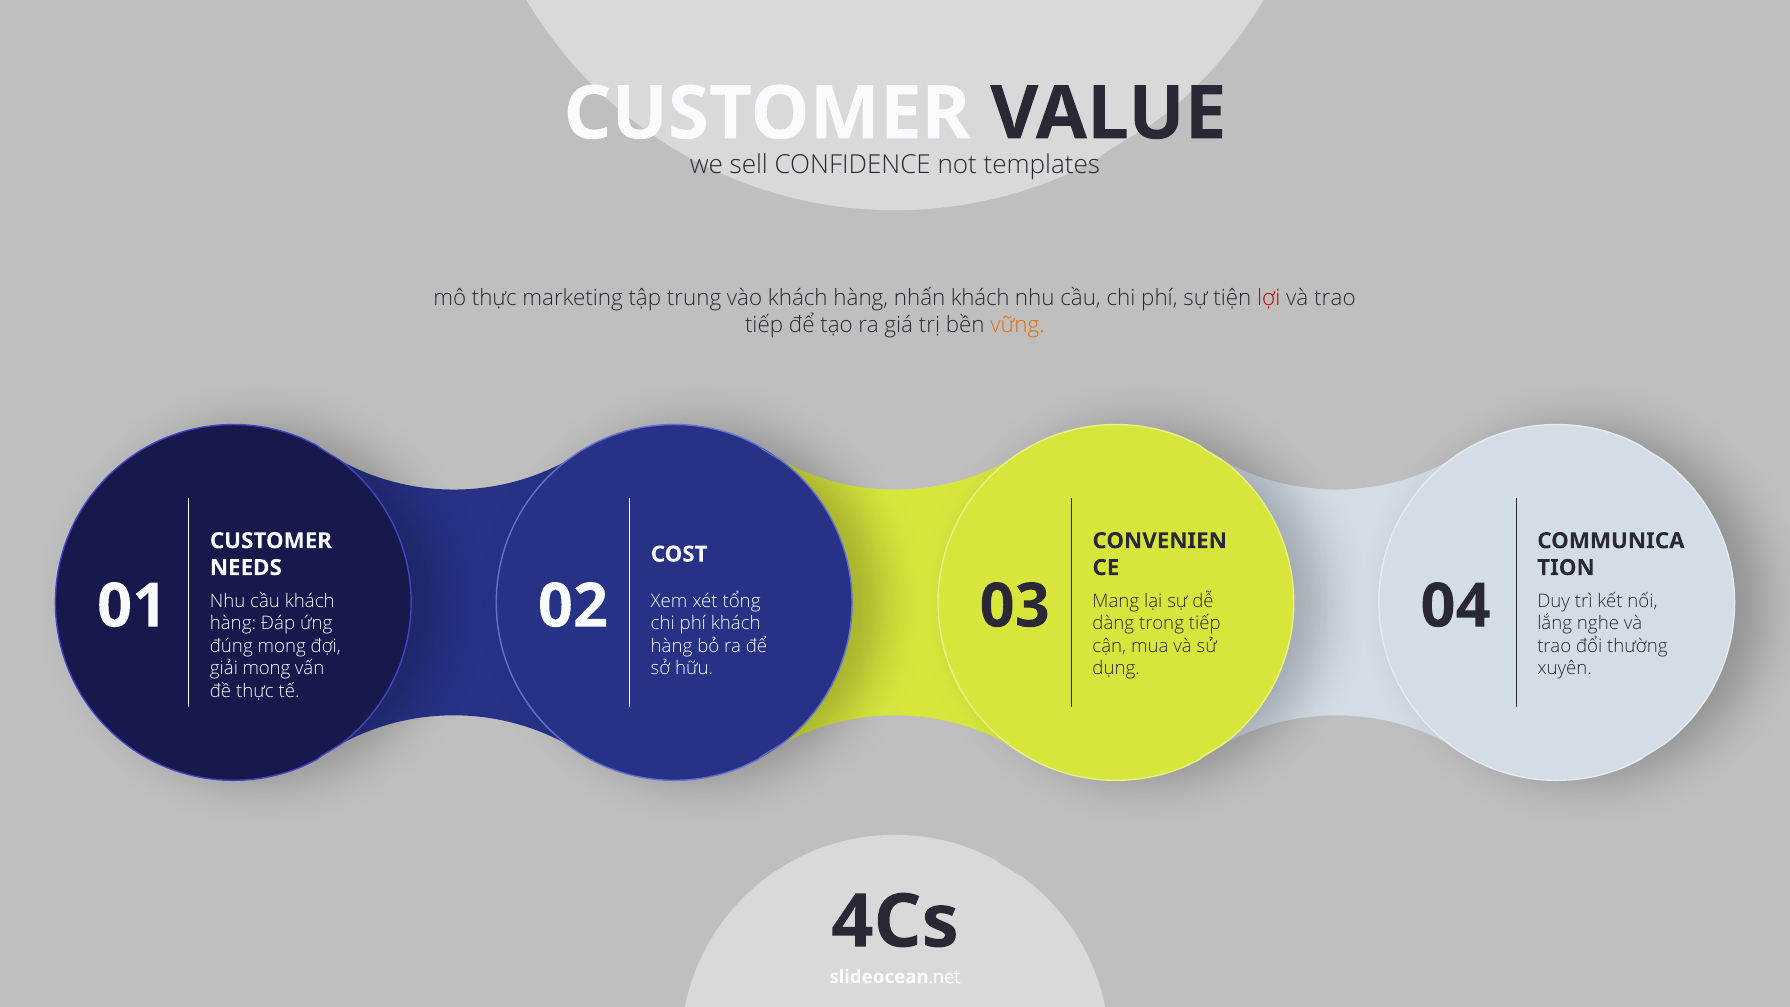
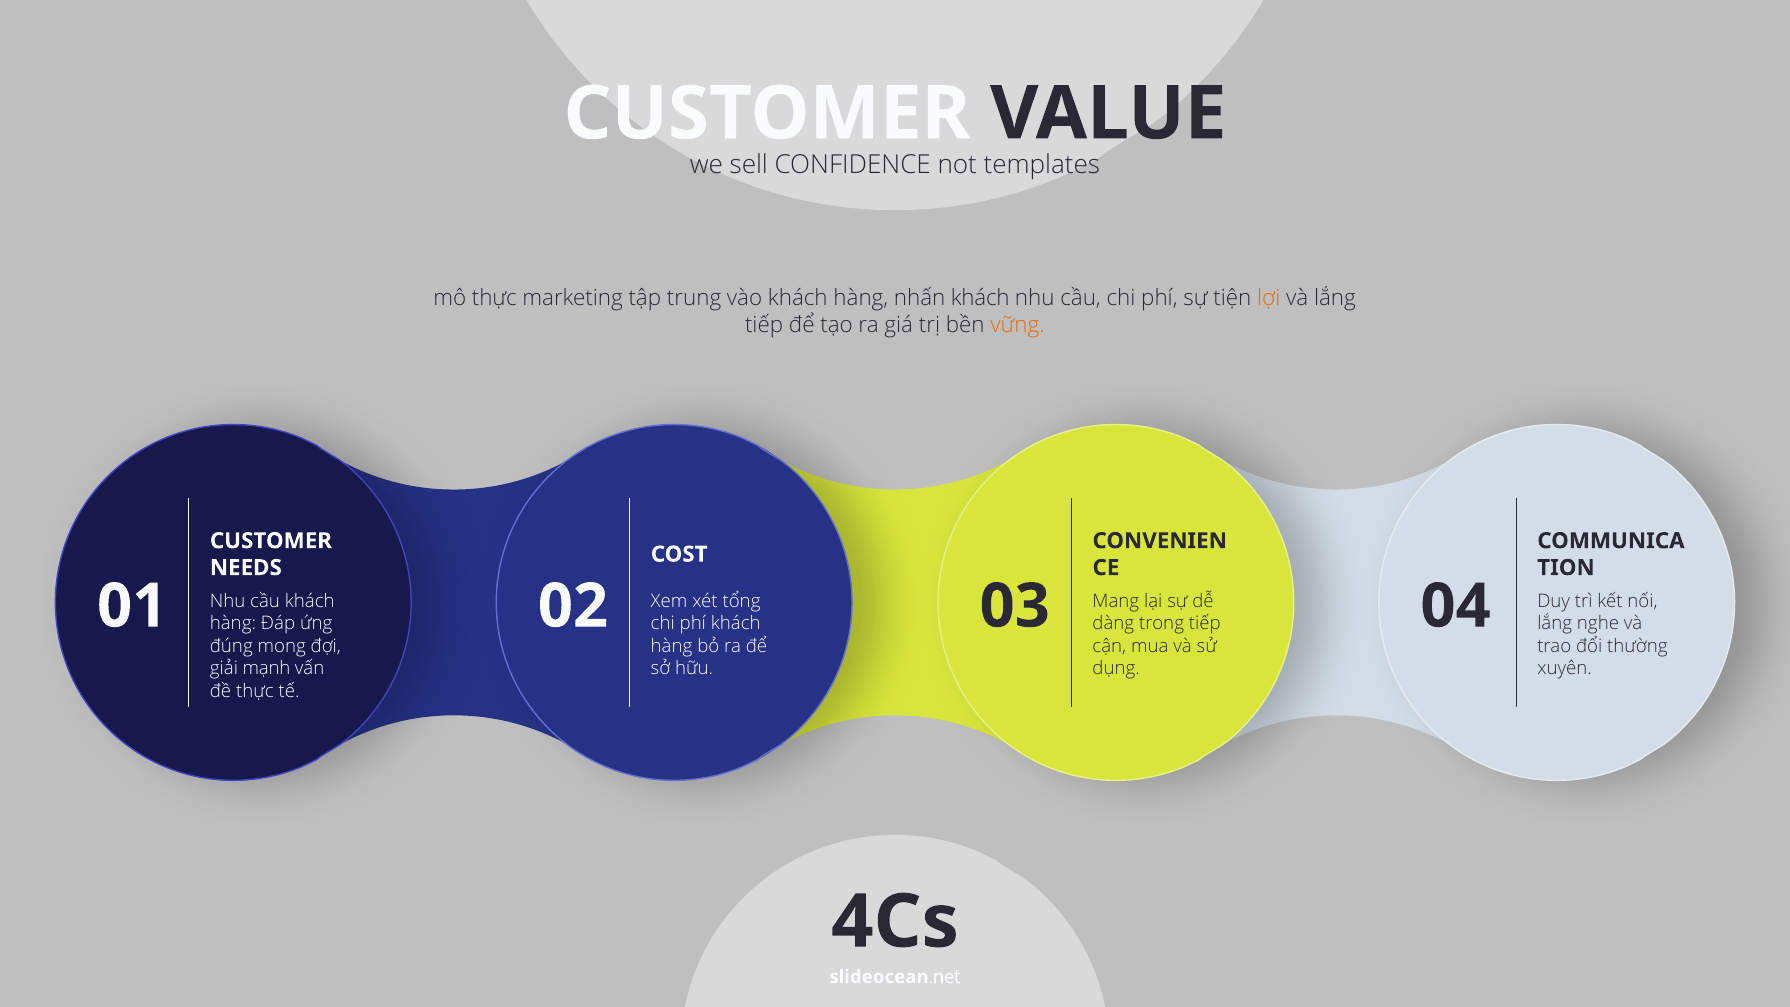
lợi colour: red -> orange (1269, 298)
trao: trao -> lắng (1335, 298)
giải mong: mong -> mạnh (266, 668)
